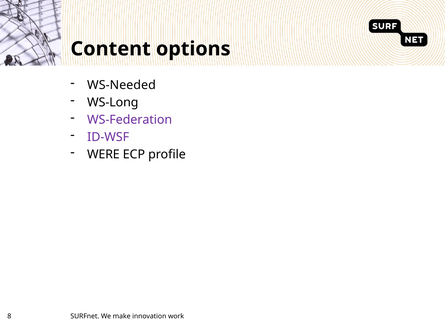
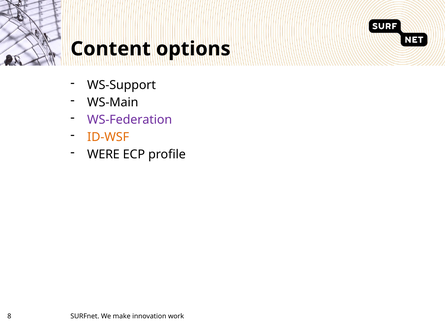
WS-Needed: WS-Needed -> WS-Support (122, 85)
WS-Long: WS-Long -> WS-Main (113, 102)
ID-WSF colour: purple -> orange (108, 137)
